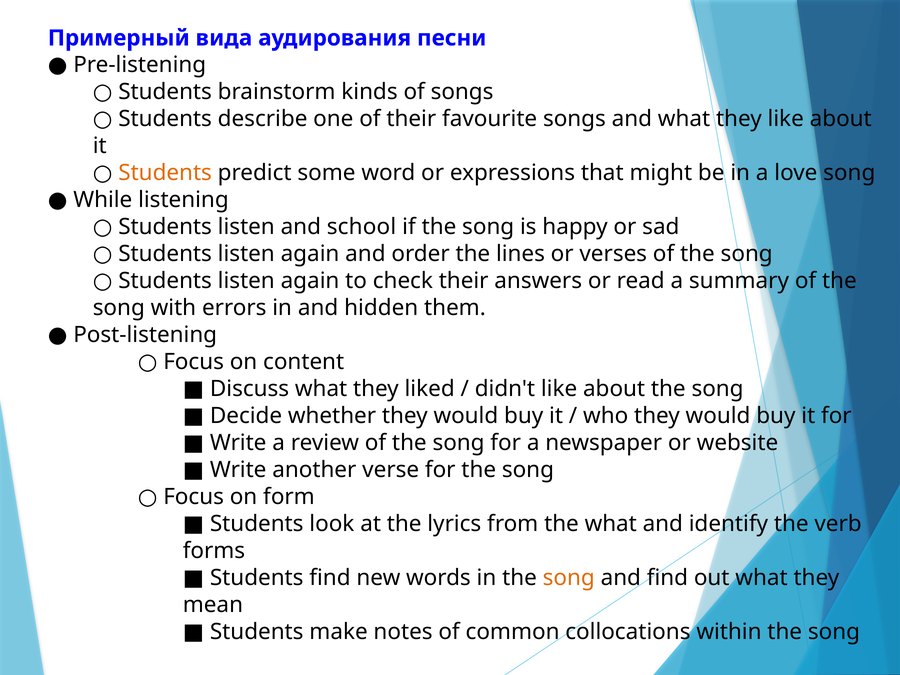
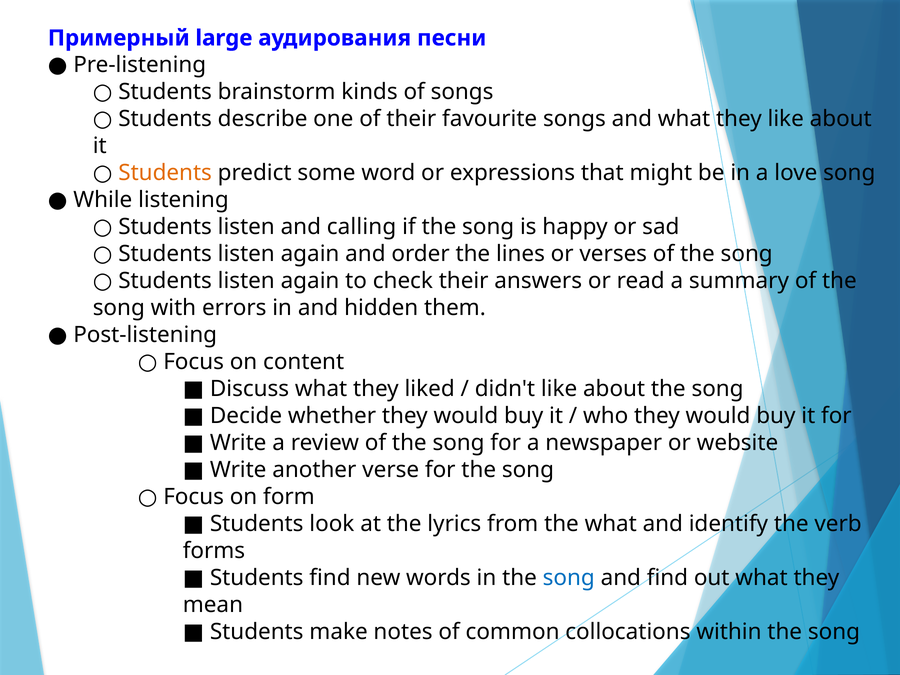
вида: вида -> large (224, 38)
school: school -> calling (362, 227)
song colour: orange -> blue (569, 578)
